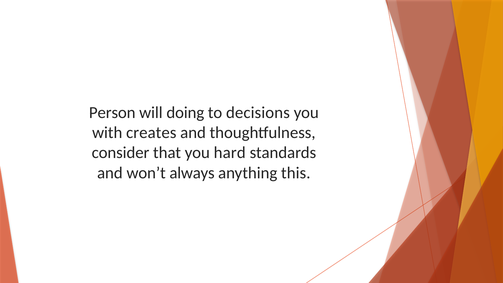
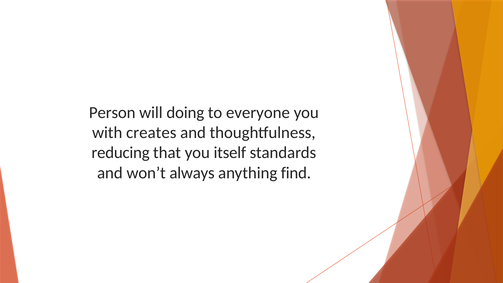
decisions: decisions -> everyone (258, 112)
consider: consider -> reducing (121, 153)
hard: hard -> itself (230, 153)
this: this -> find (296, 173)
